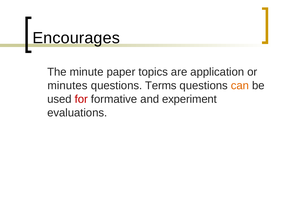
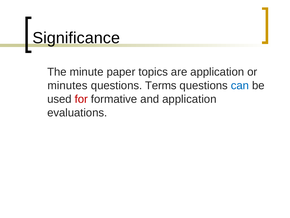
Encourages: Encourages -> Significance (76, 38)
can colour: orange -> blue (240, 85)
and experiment: experiment -> application (189, 99)
